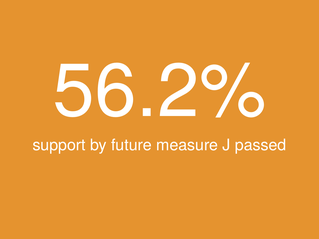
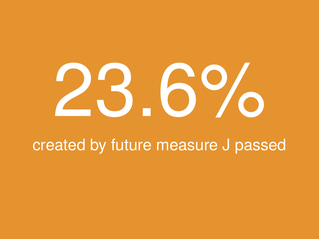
56.2%: 56.2% -> 23.6% (159, 91)
support: support -> created (59, 145)
